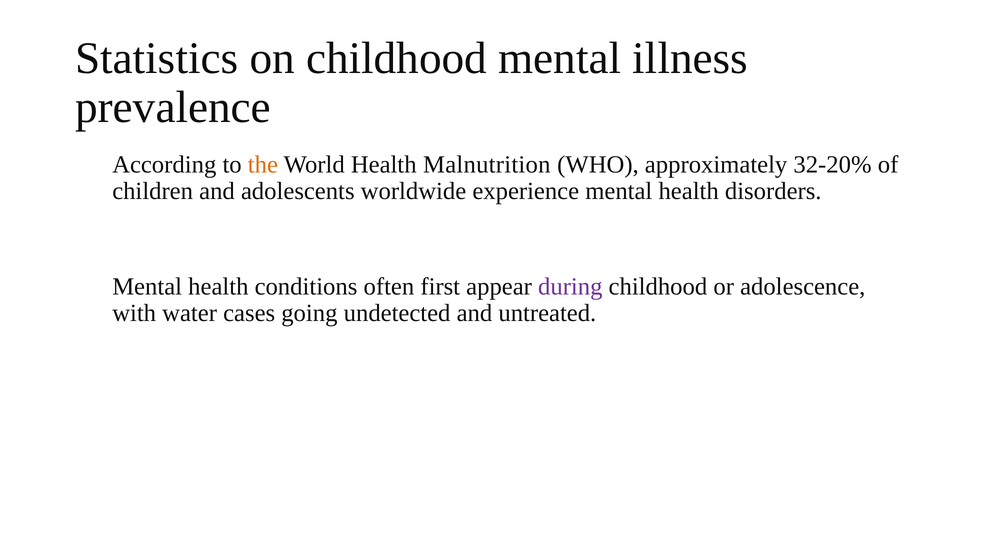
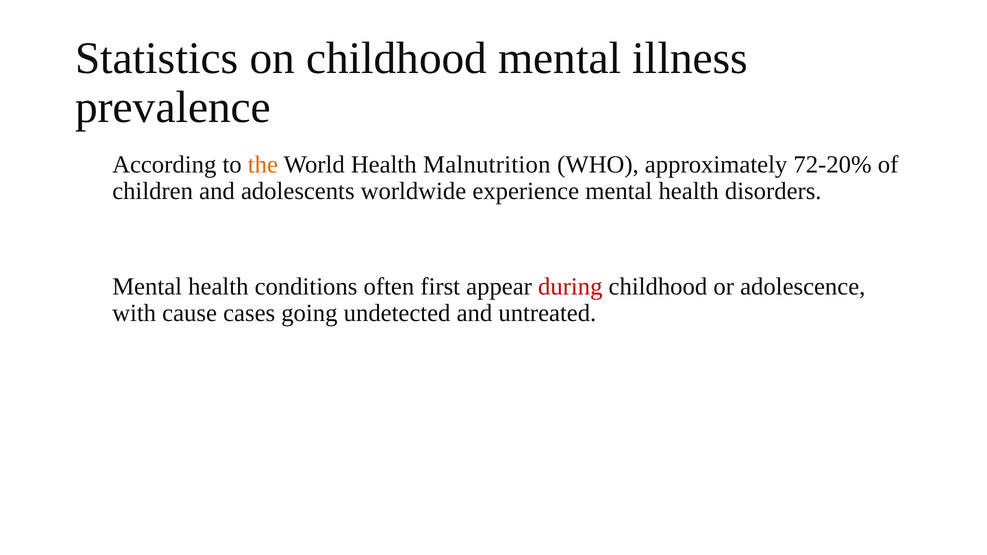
32-20%: 32-20% -> 72-20% (833, 165)
during colour: purple -> red (570, 287)
water: water -> cause (190, 313)
